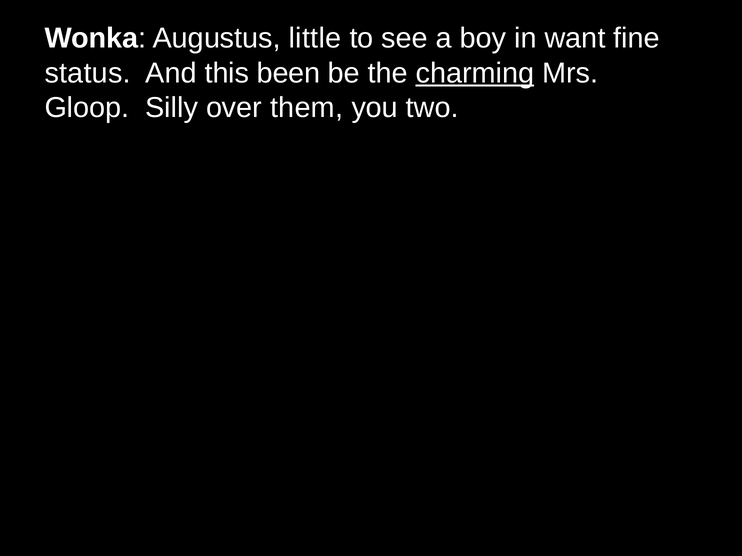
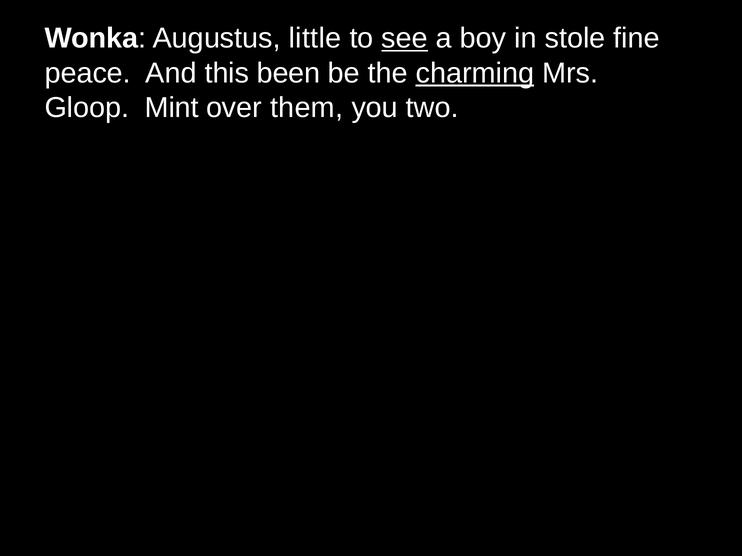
see underline: none -> present (405, 38)
want: want -> stole (575, 38)
status: status -> peace (88, 73)
Silly: Silly -> Mint (172, 108)
